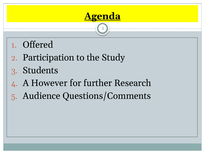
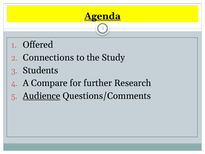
Participation: Participation -> Connections (48, 57)
However: However -> Compare (49, 83)
Audience underline: none -> present (42, 96)
